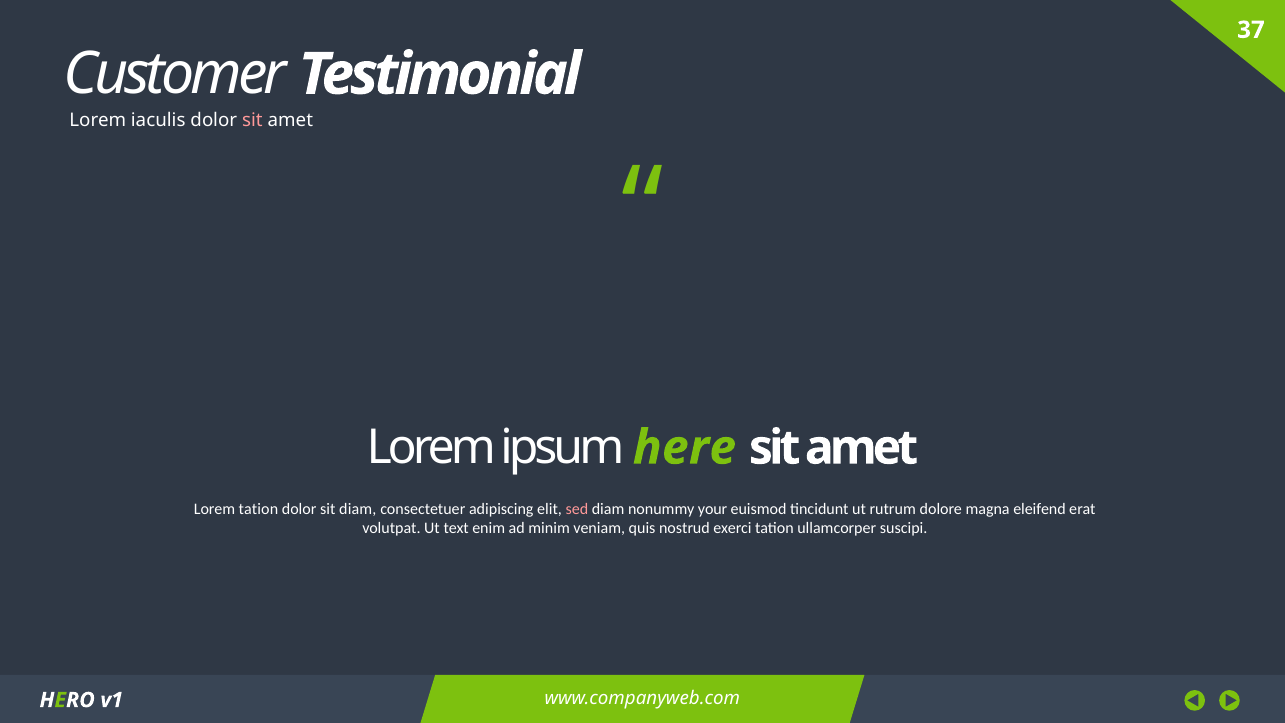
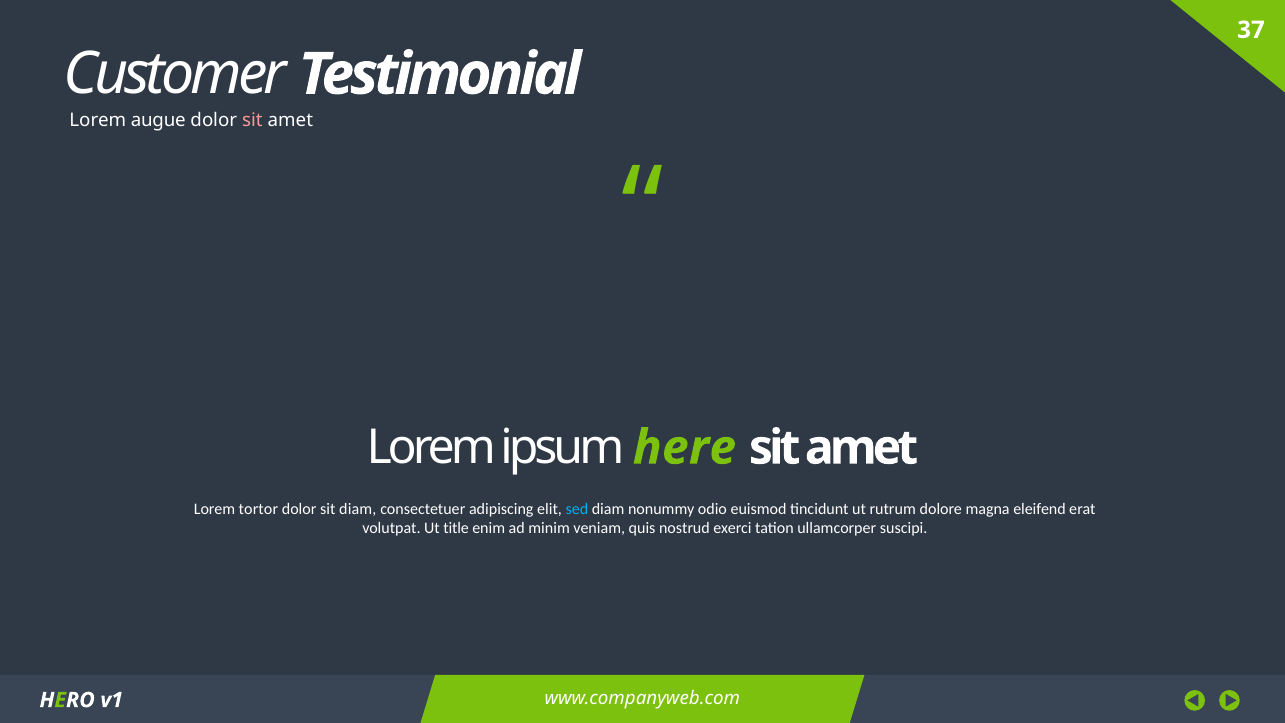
iaculis: iaculis -> augue (158, 121)
Lorem tation: tation -> tortor (258, 509)
sed colour: pink -> light blue (577, 509)
your: your -> odio (712, 509)
text: text -> title (456, 528)
